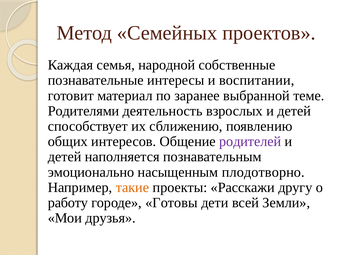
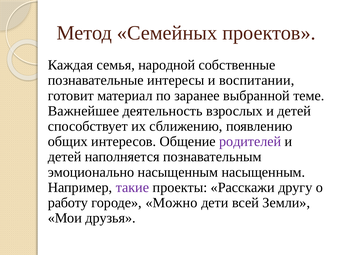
Родителями: Родителями -> Важнейшее (83, 111)
насыщенным плодотворно: плодотворно -> насыщенным (263, 172)
такие colour: orange -> purple (132, 187)
Готовы: Готовы -> Можно (171, 203)
